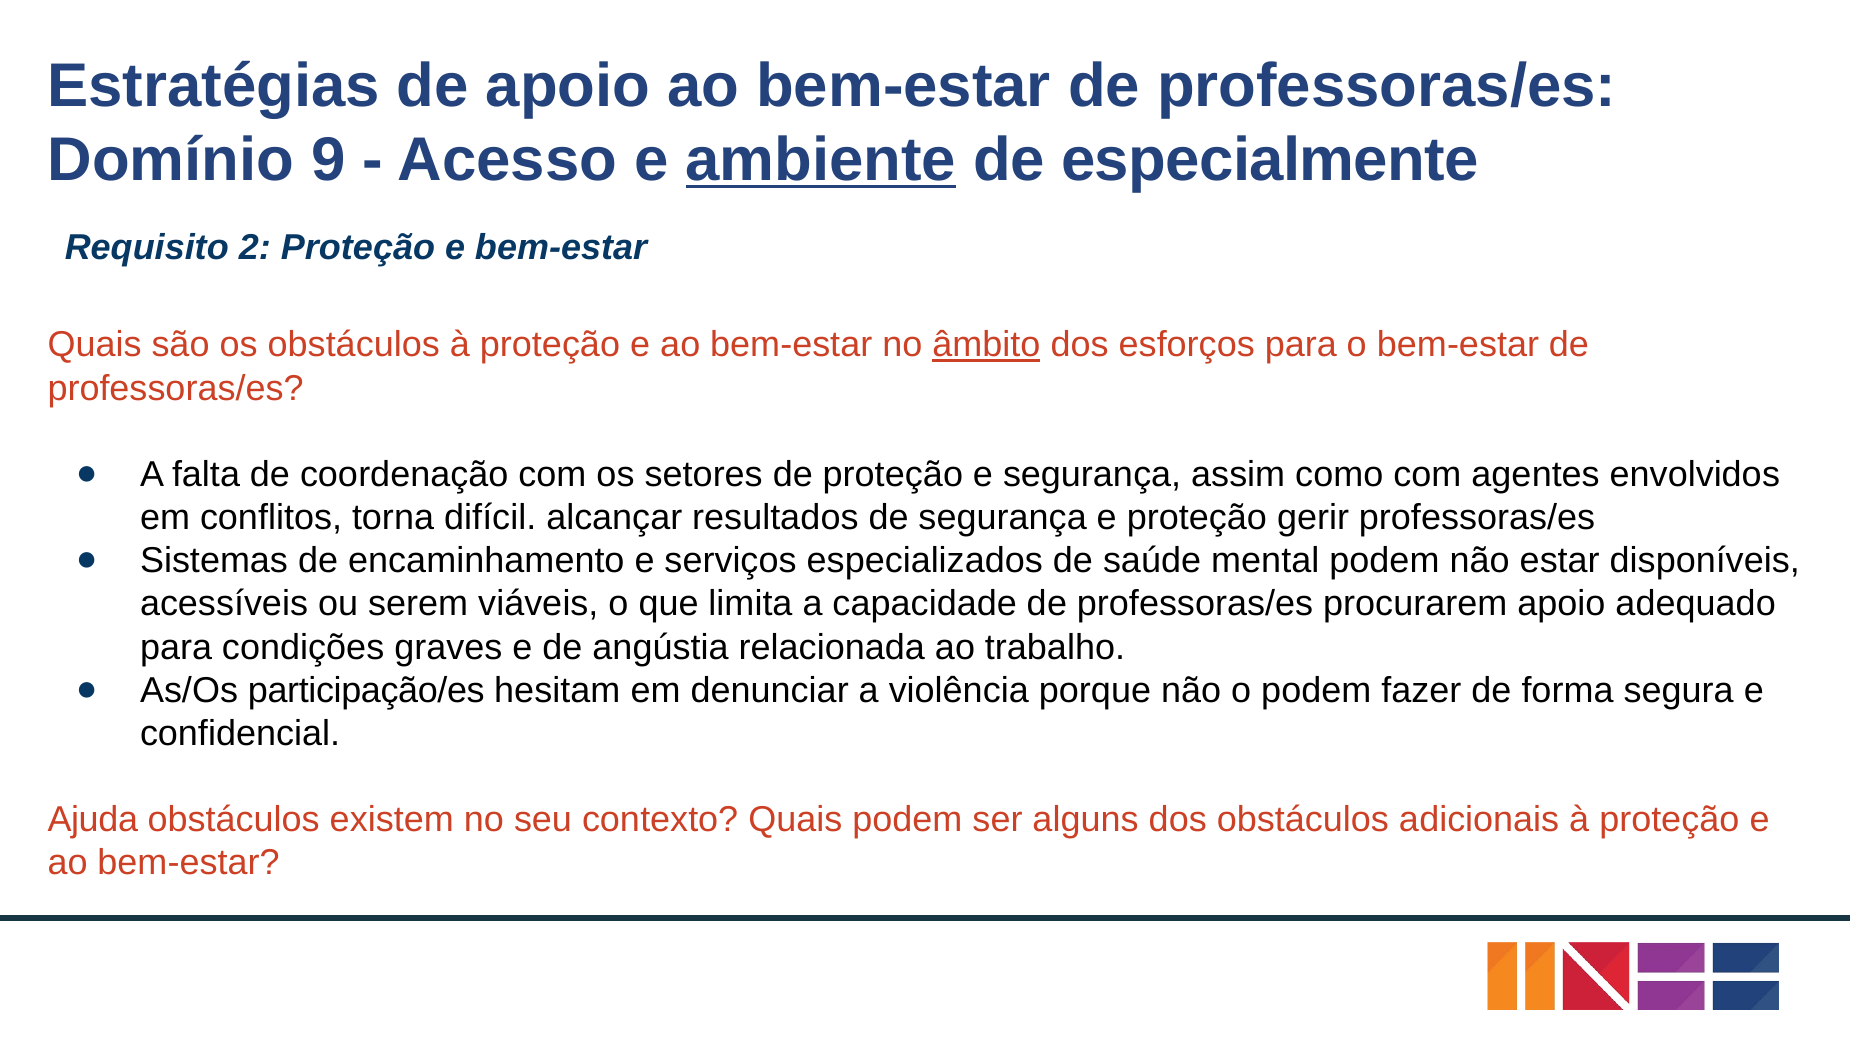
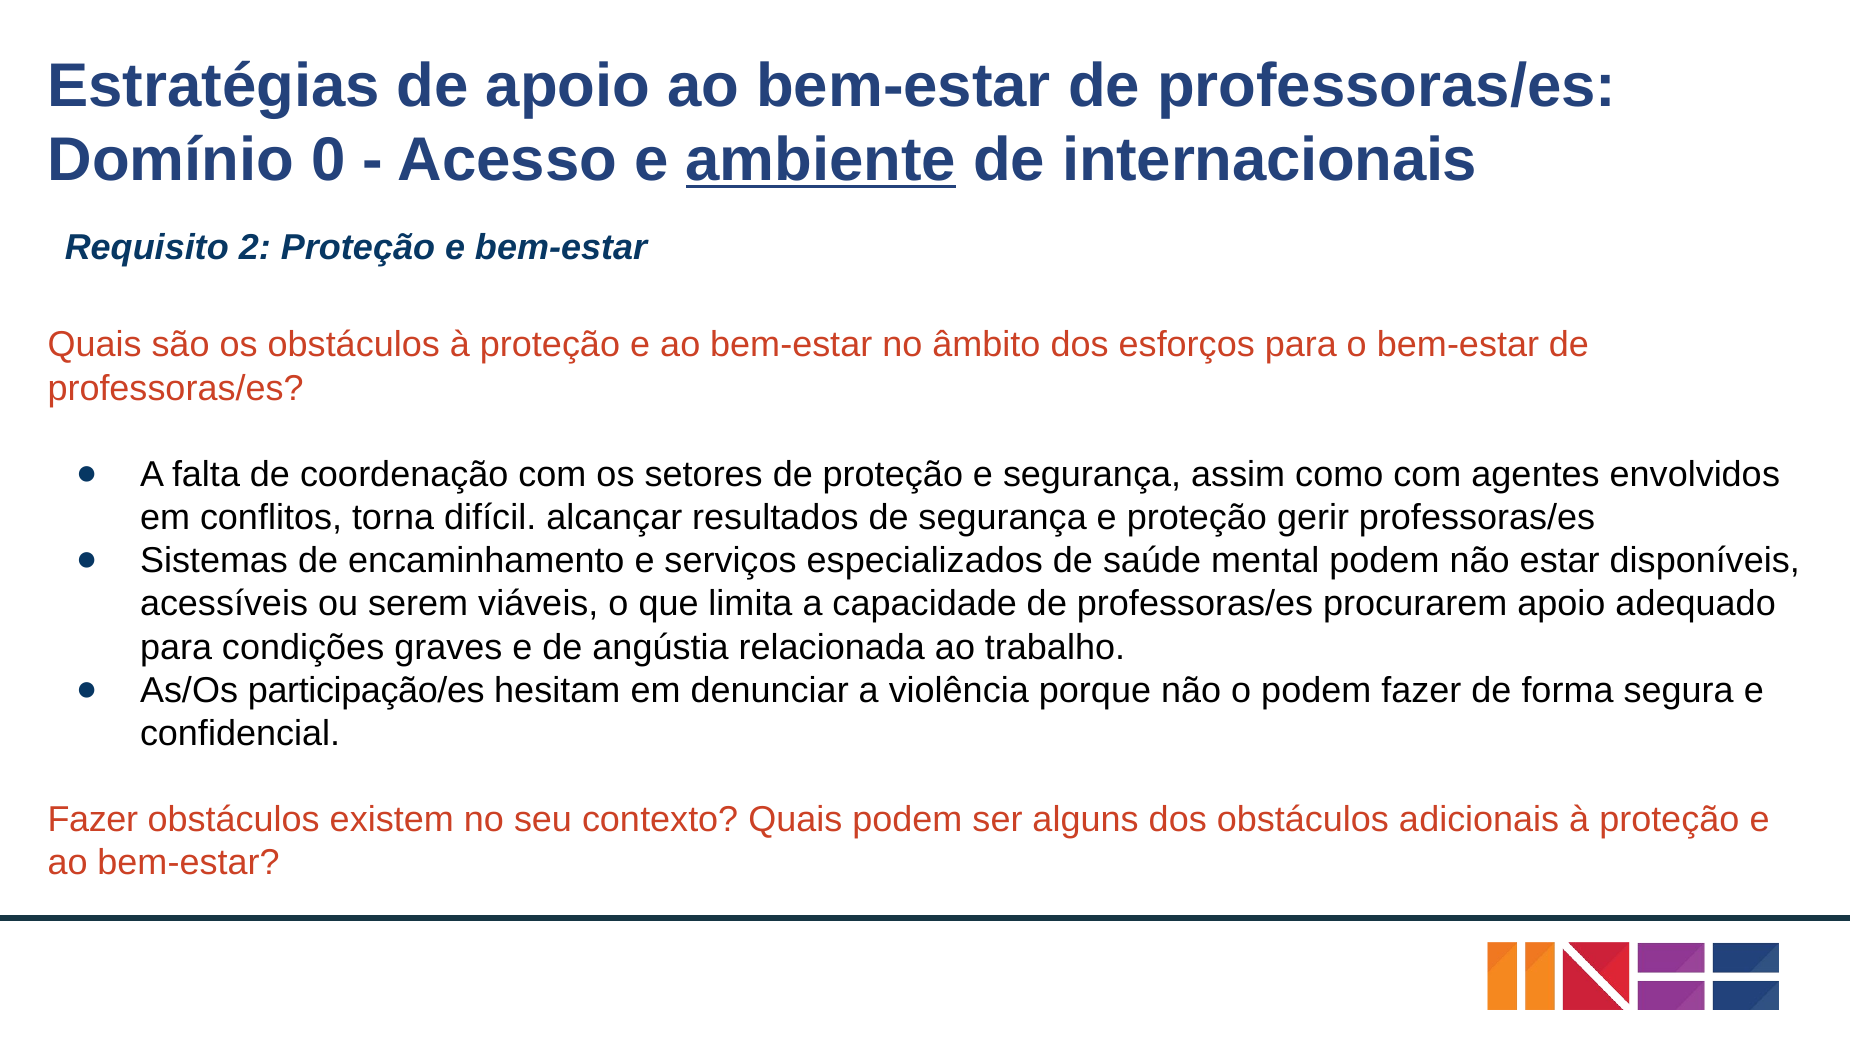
9: 9 -> 0 (328, 160)
especialmente: especialmente -> internacionais (1270, 160)
âmbito underline: present -> none (986, 345)
Ajuda: Ajuda -> Fazer (93, 820)
